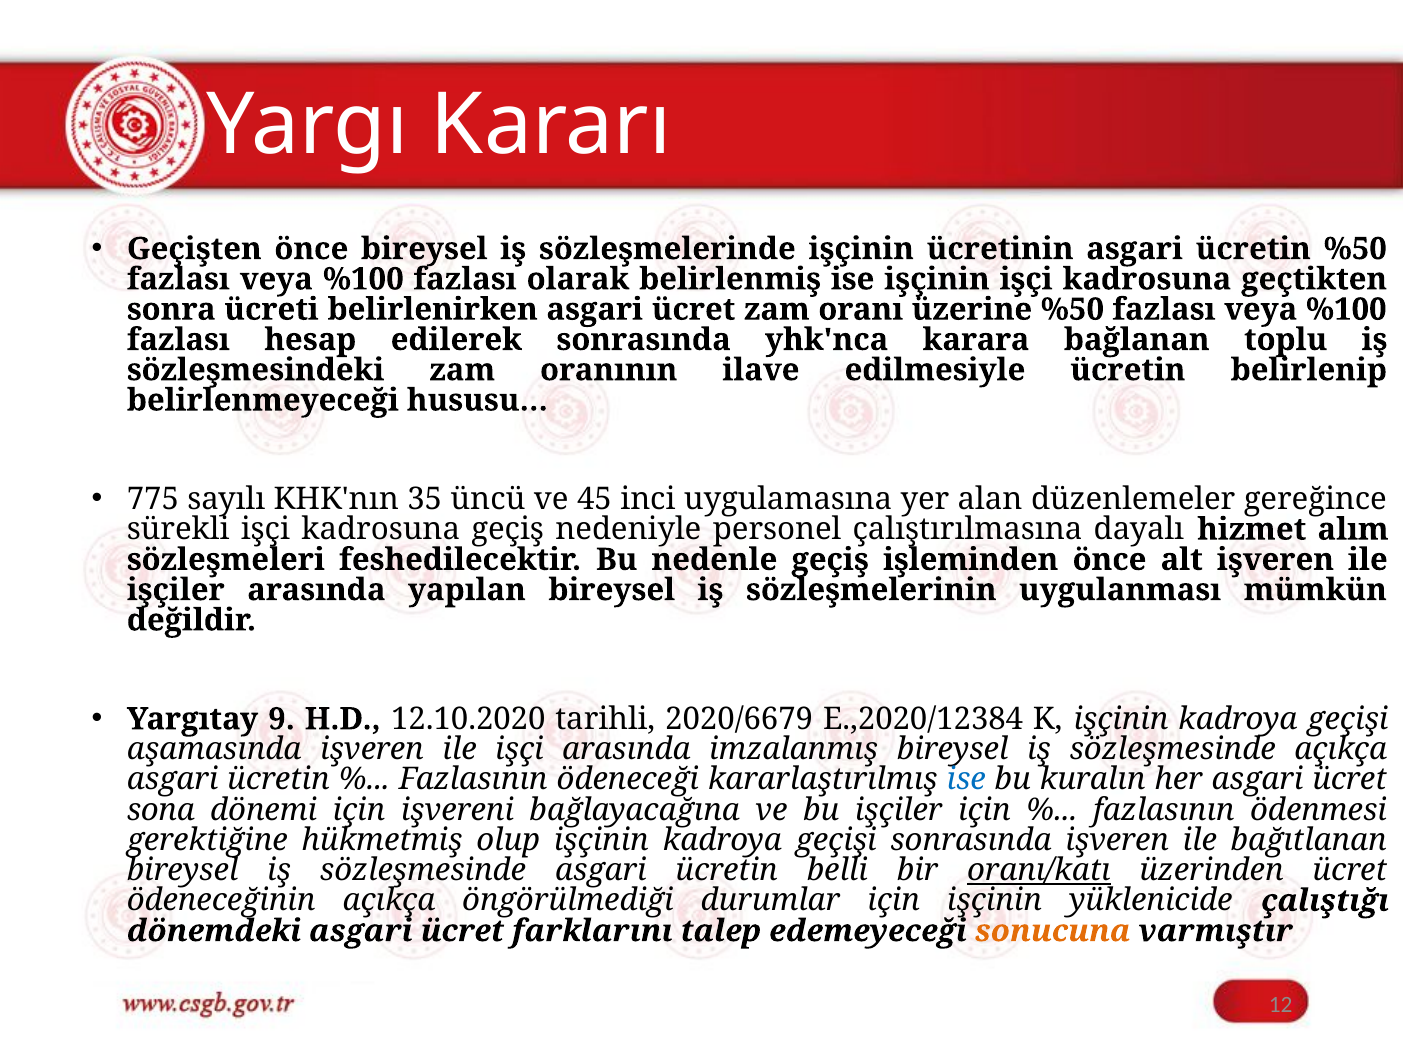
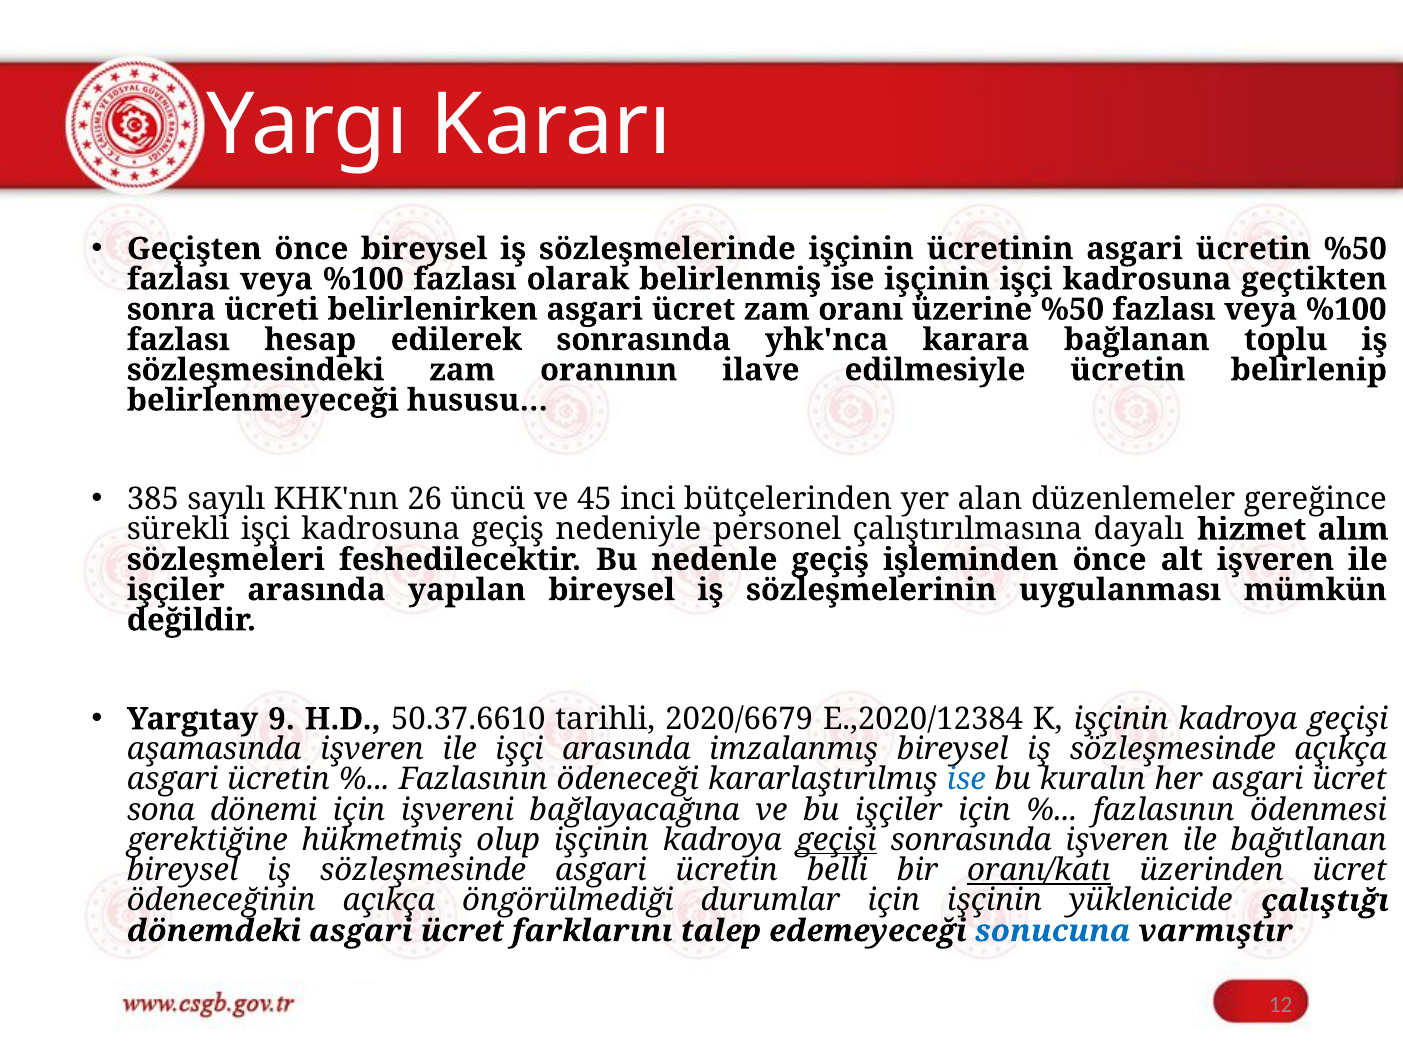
775: 775 -> 385 (153, 499)
35: 35 -> 26 (425, 499)
uygulamasına: uygulamasına -> bütçelerinden (788, 499)
12.10.2020: 12.10.2020 -> 50.37.6610 (468, 719)
geçişi underline: none -> present (836, 840)
sonucuna colour: orange -> blue (1053, 931)
